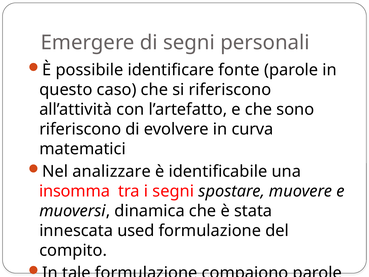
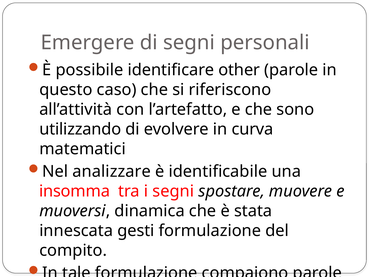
fonte: fonte -> other (239, 70)
riferiscono: riferiscono -> utilizzando (80, 129)
used: used -> gesti (136, 230)
